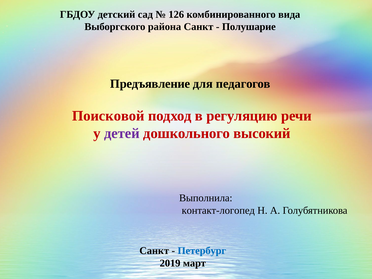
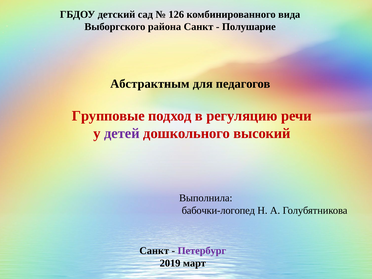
Предъявление: Предъявление -> Абстрактным (150, 84)
Поисковой: Поисковой -> Групповые (108, 116)
контакт-логопед: контакт-логопед -> бабочки-логопед (218, 210)
Петербург colour: blue -> purple (202, 251)
